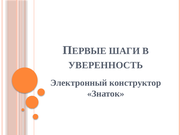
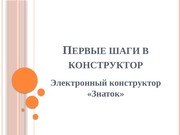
УВЕРЕННОСТЬ: УВЕРЕННОСТЬ -> КОНСТРУКТОР (106, 65)
